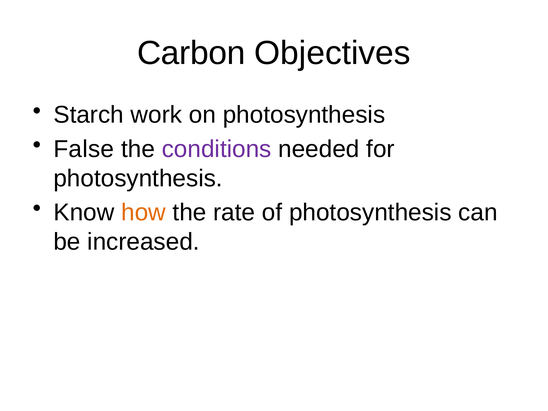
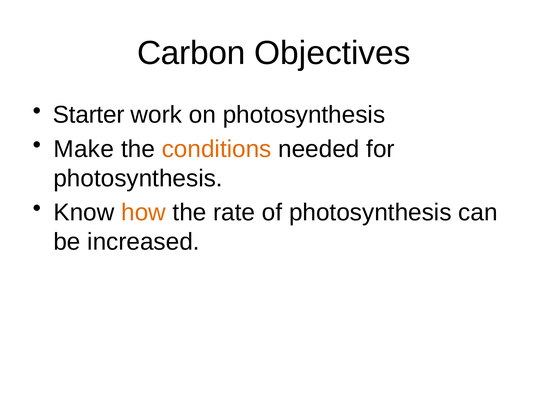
Starch: Starch -> Starter (89, 115)
False: False -> Make (84, 149)
conditions colour: purple -> orange (217, 149)
